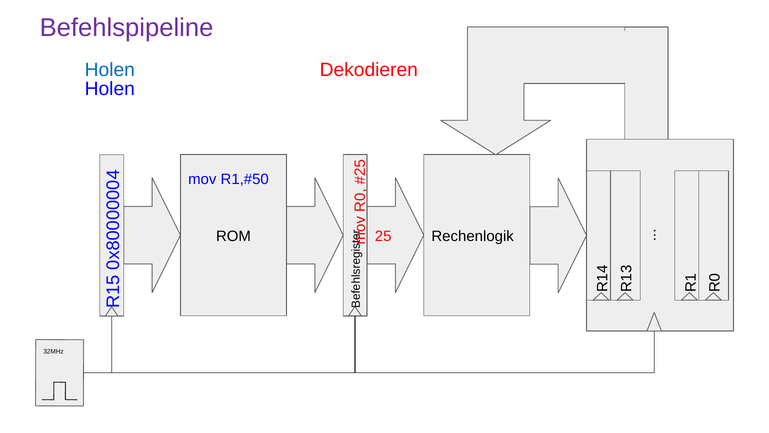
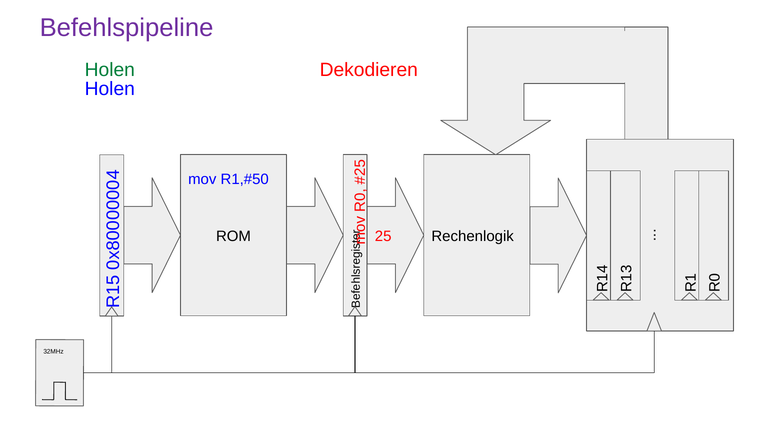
Holen colour: blue -> green (110, 70)
